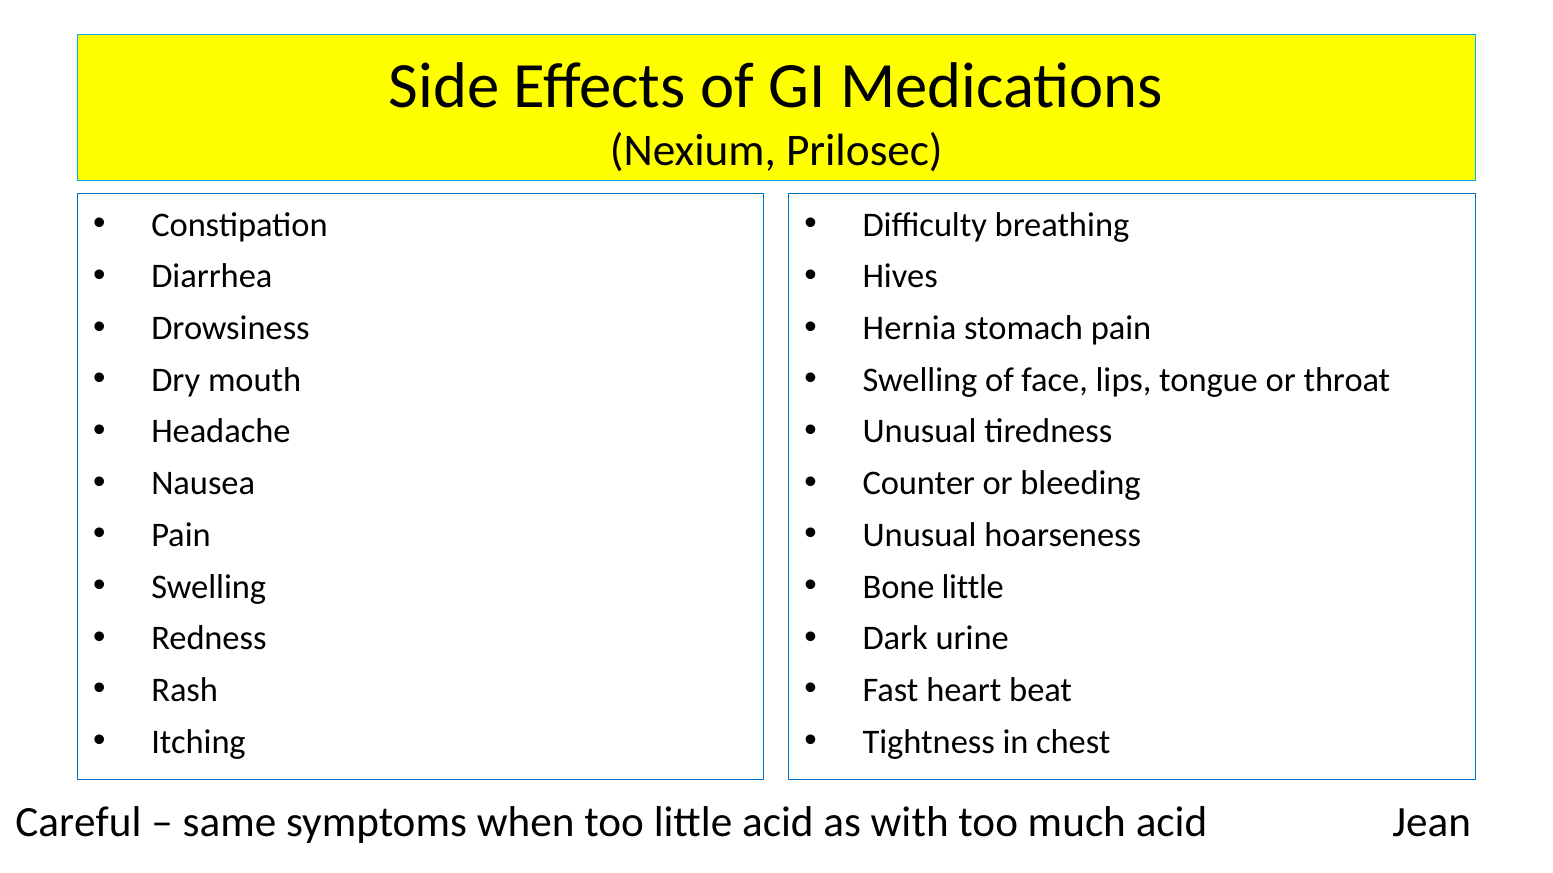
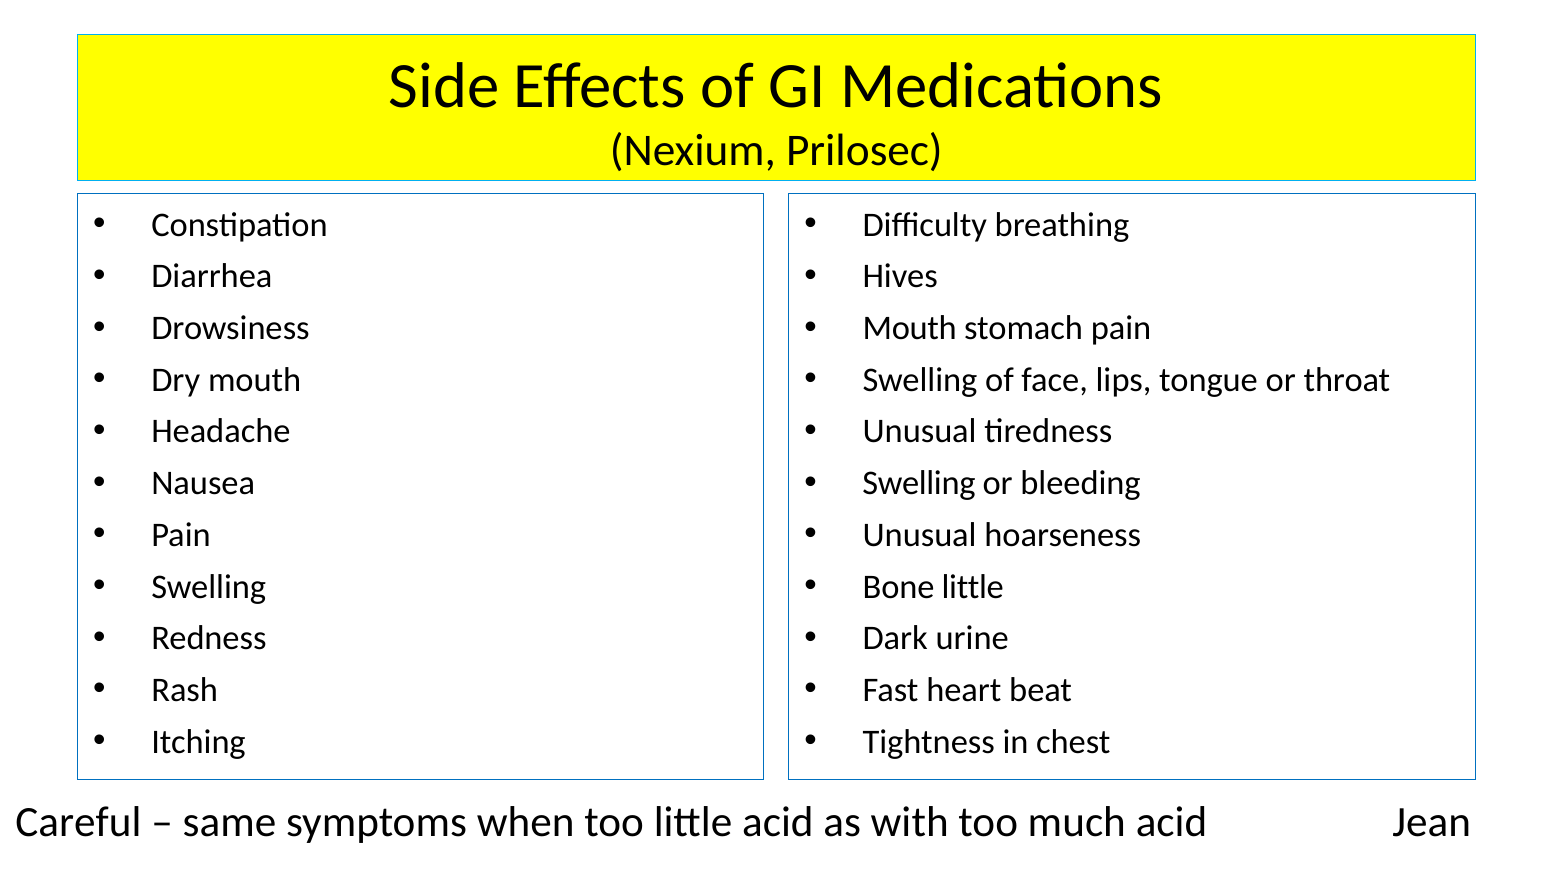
Hernia: Hernia -> Mouth (910, 328)
Counter: Counter -> Swelling (919, 484)
